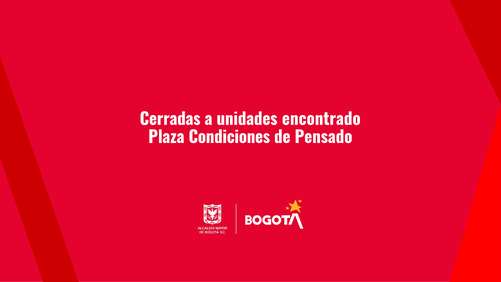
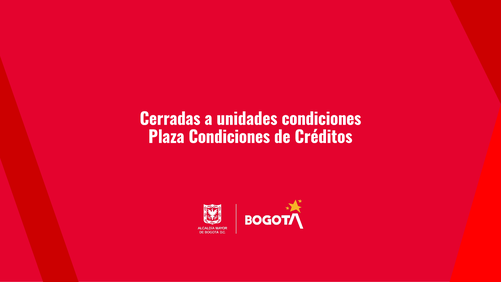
unidades encontrado: encontrado -> condiciones (321, 119)
Pensado: Pensado -> Créditos (324, 137)
